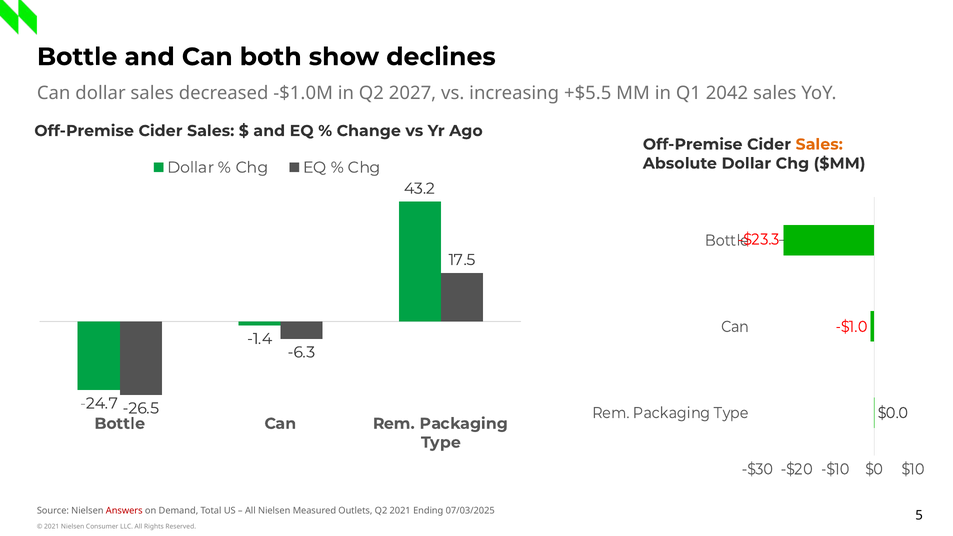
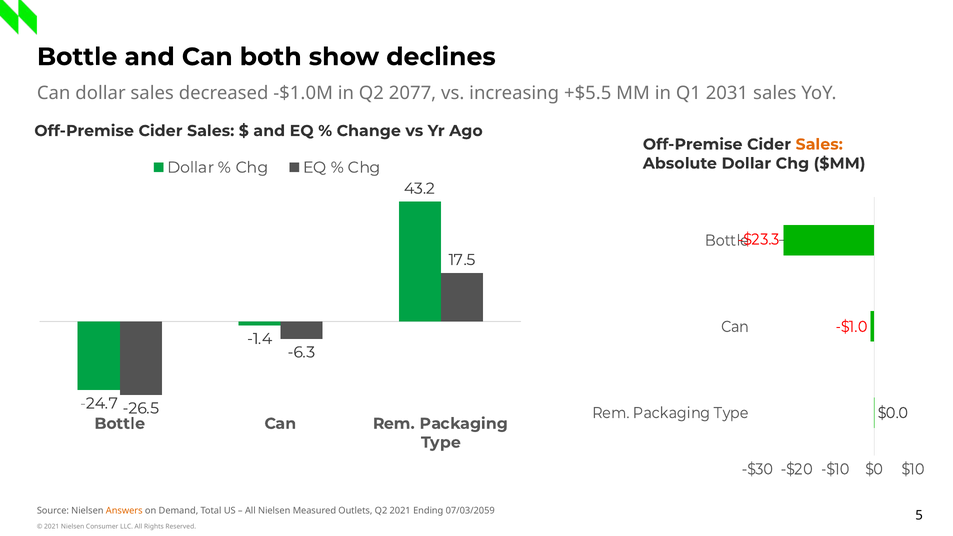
2027: 2027 -> 2077 (413, 93)
2042: 2042 -> 2031 (727, 93)
Answers colour: red -> orange (124, 511)
07/03/2025: 07/03/2025 -> 07/03/2059 (470, 511)
